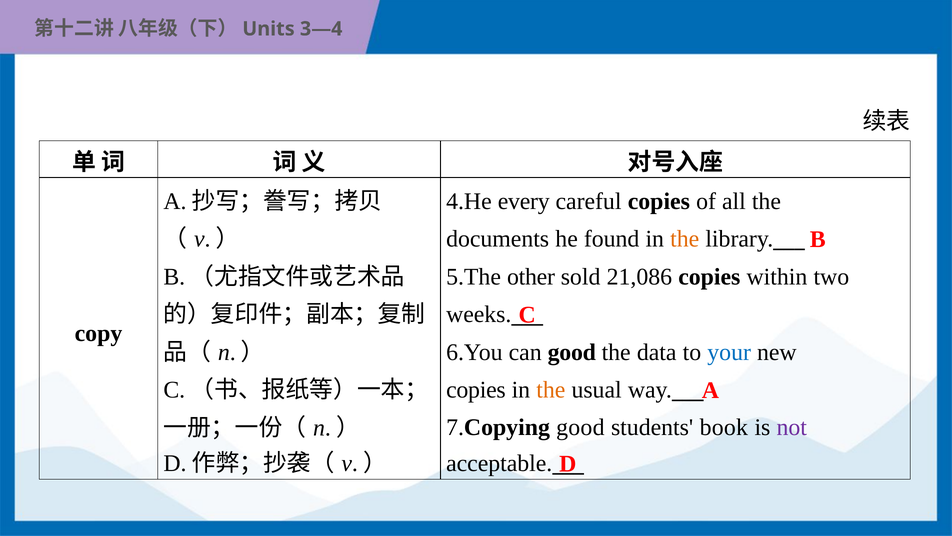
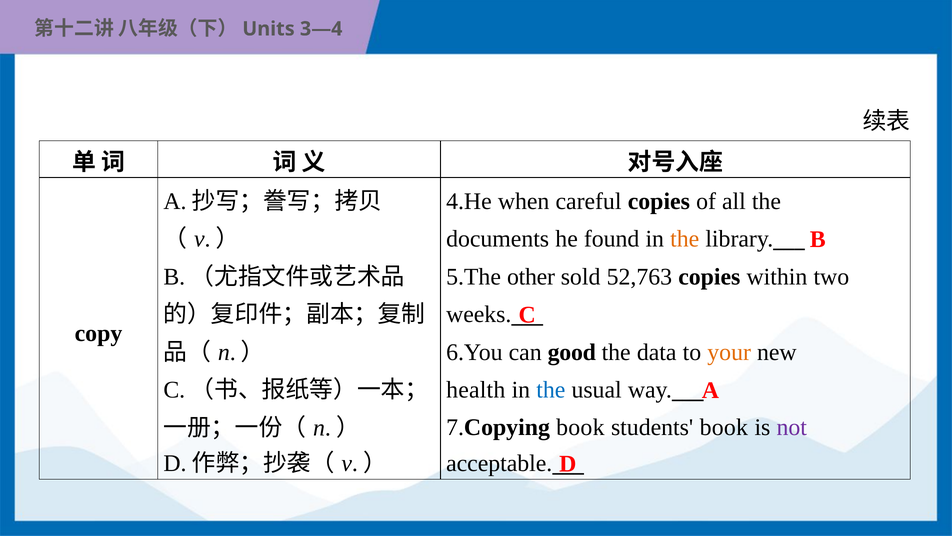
every: every -> when (524, 201)
21,086: 21,086 -> 52,763 (639, 276)
your colour: blue -> orange (729, 352)
copies: copies -> health (476, 390)
the colour: orange -> blue (551, 390)
7.Copying good: good -> book (580, 427)
